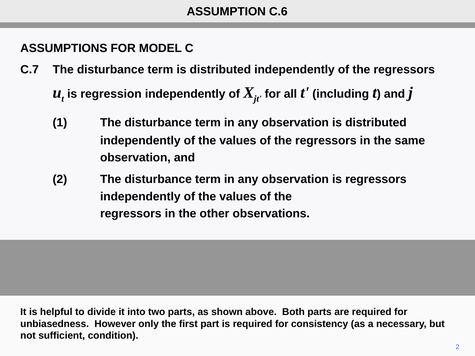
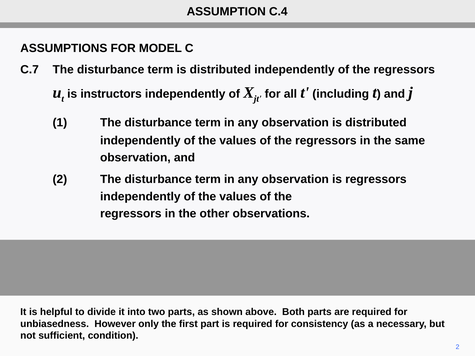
C.6: C.6 -> C.4 (278, 12)
regression: regression -> instructors (111, 94)
